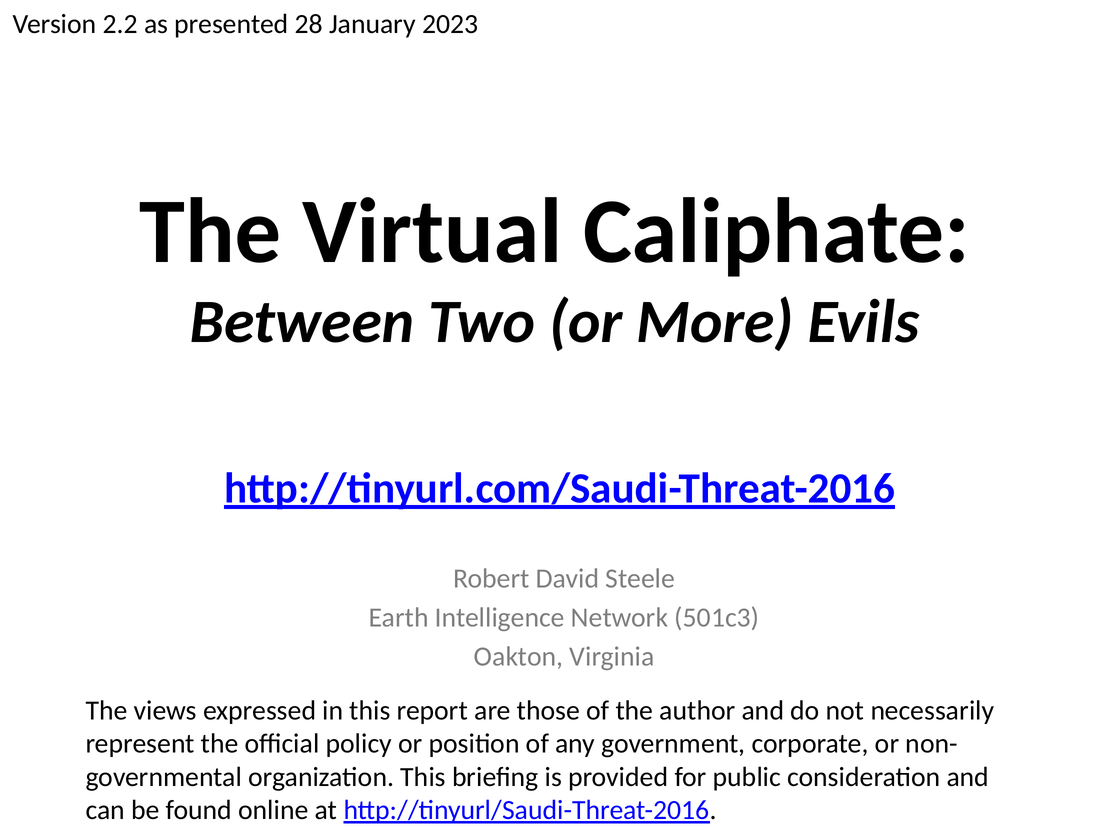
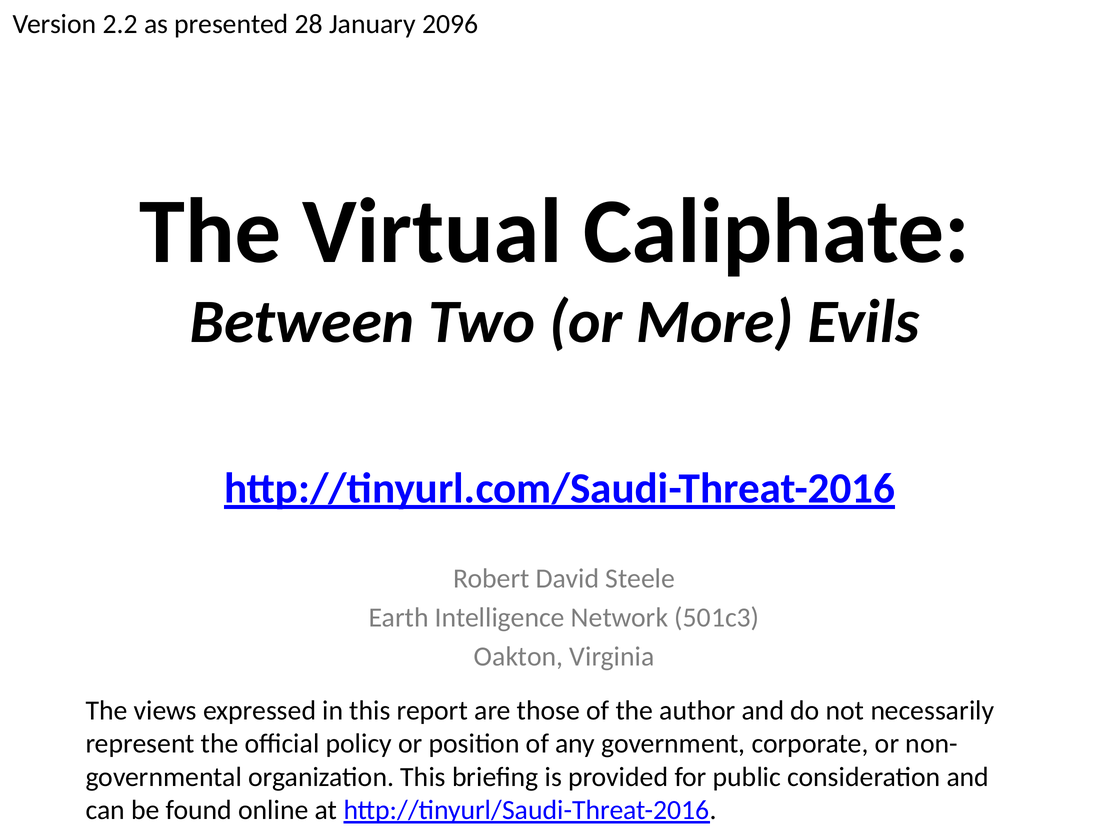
2023: 2023 -> 2096 (450, 24)
